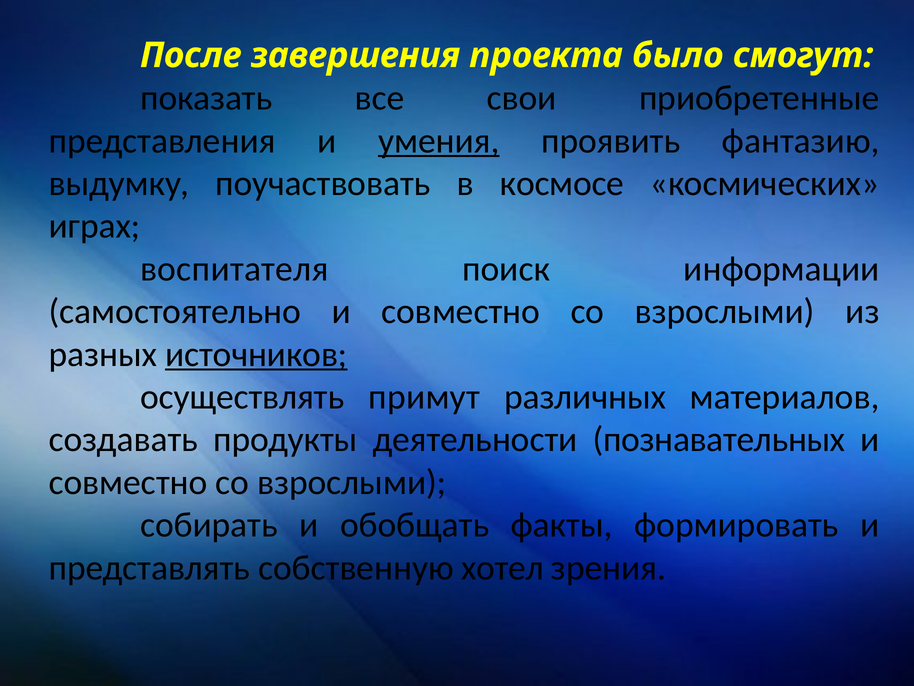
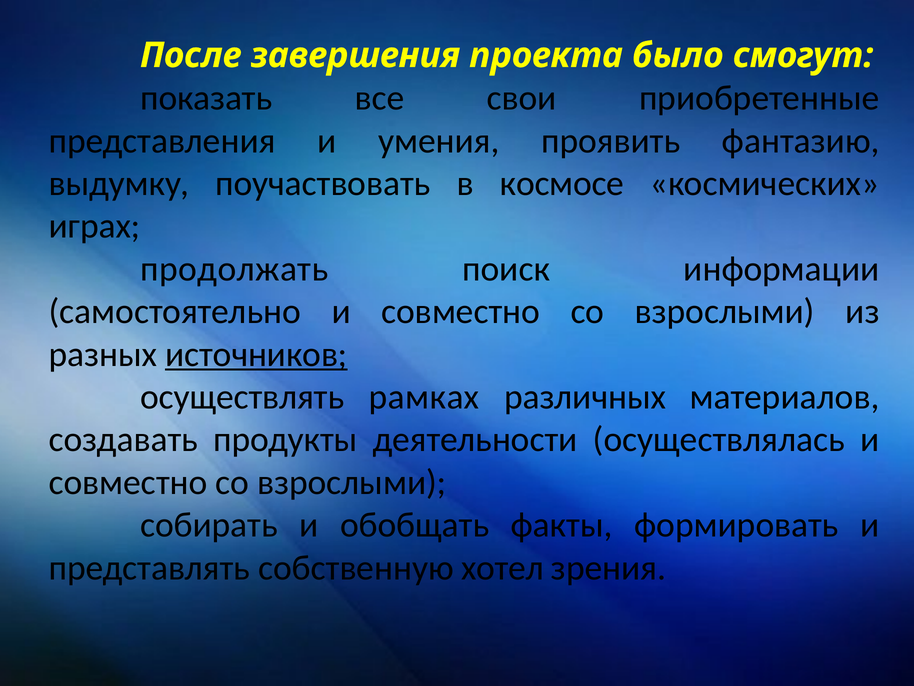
умения underline: present -> none (439, 141)
воспитателя: воспитателя -> продолжать (234, 269)
примут: примут -> рамках (424, 397)
познавательных: познавательных -> осуществлялась (719, 439)
